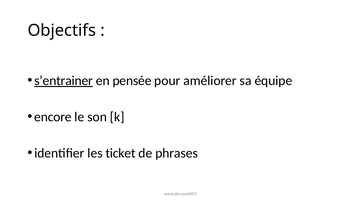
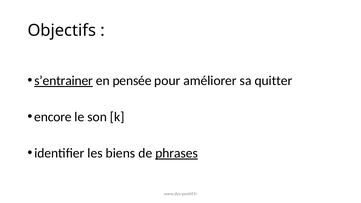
équipe: équipe -> quitter (273, 81)
ticket: ticket -> biens (120, 153)
phrases underline: none -> present (177, 153)
